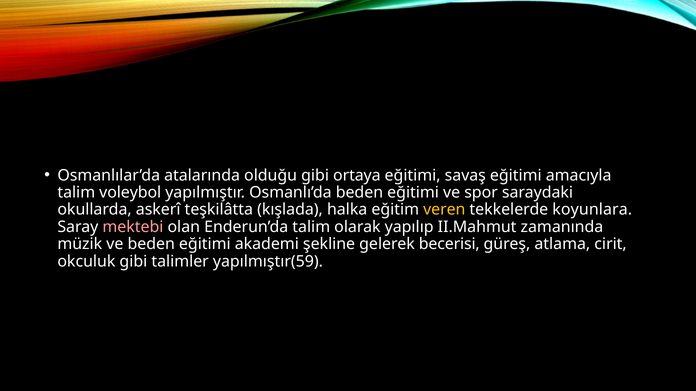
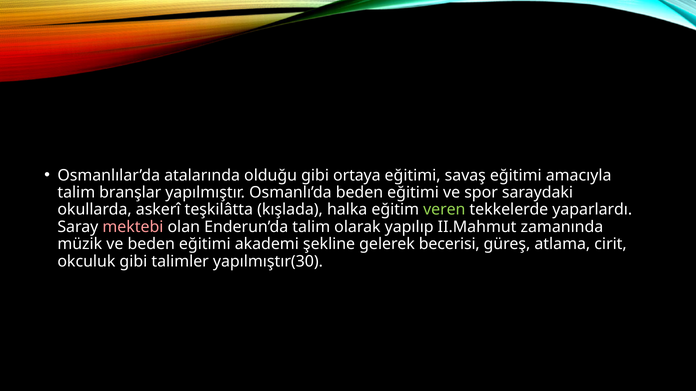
voleybol: voleybol -> branşlar (130, 193)
veren colour: yellow -> light green (444, 210)
koyunlara: koyunlara -> yaparlardı (592, 210)
yapılmıştır(59: yapılmıştır(59 -> yapılmıştır(30 (268, 262)
